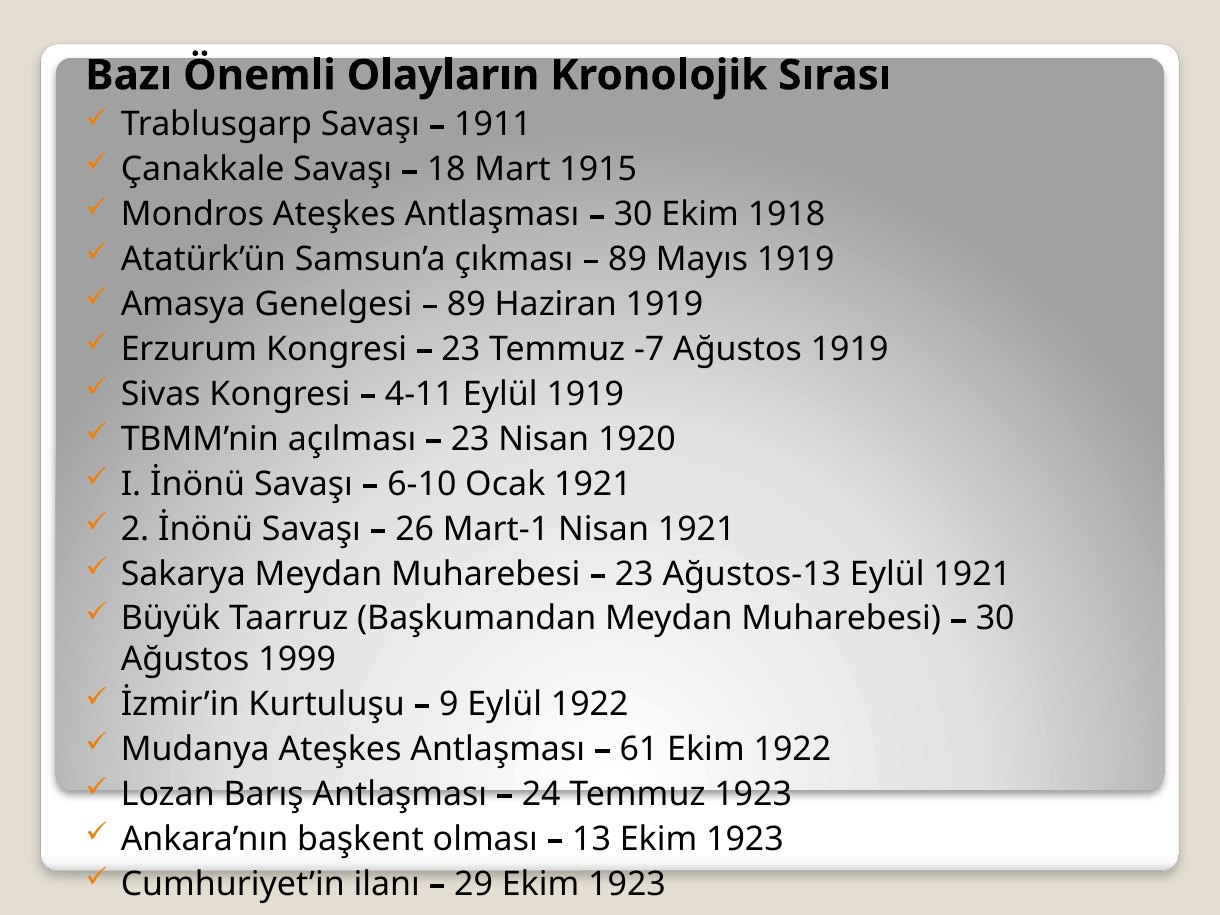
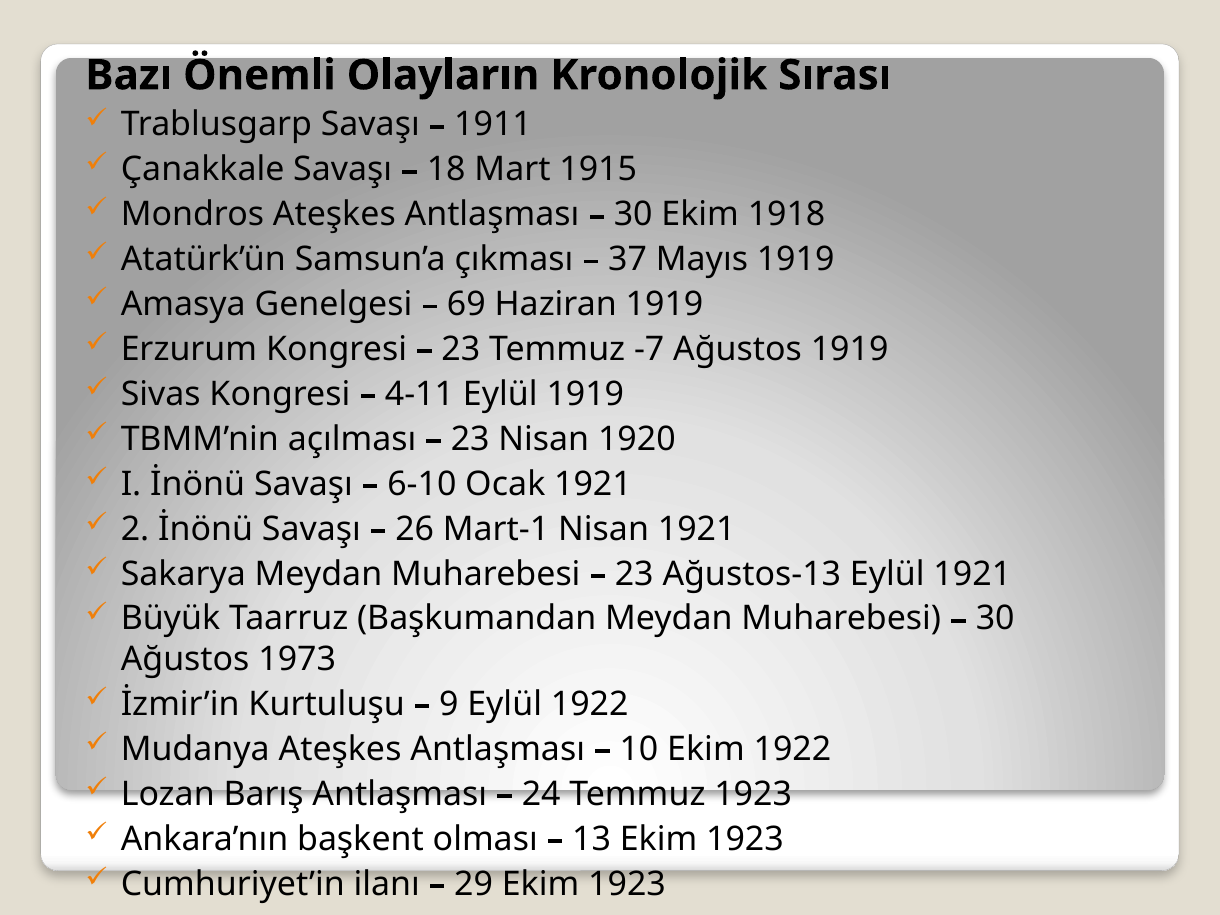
89: 89 -> 37 (628, 259)
89: 89 -> 69 (466, 304)
1999: 1999 -> 1973 (297, 659)
61: 61 -> 10 (639, 749)
